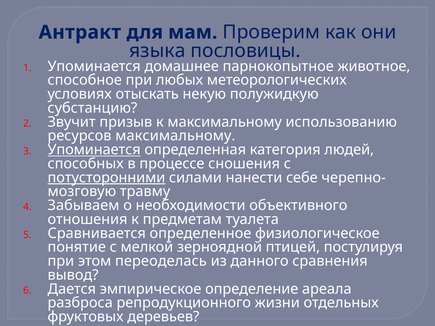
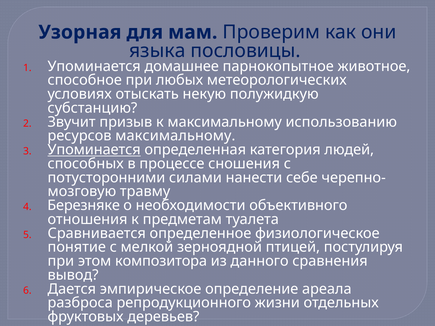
Антракт: Антракт -> Узорная (80, 32)
потусторонними underline: present -> none (106, 178)
Забываем: Забываем -> Березняке (84, 206)
переоделась: переоделась -> композитора (161, 261)
